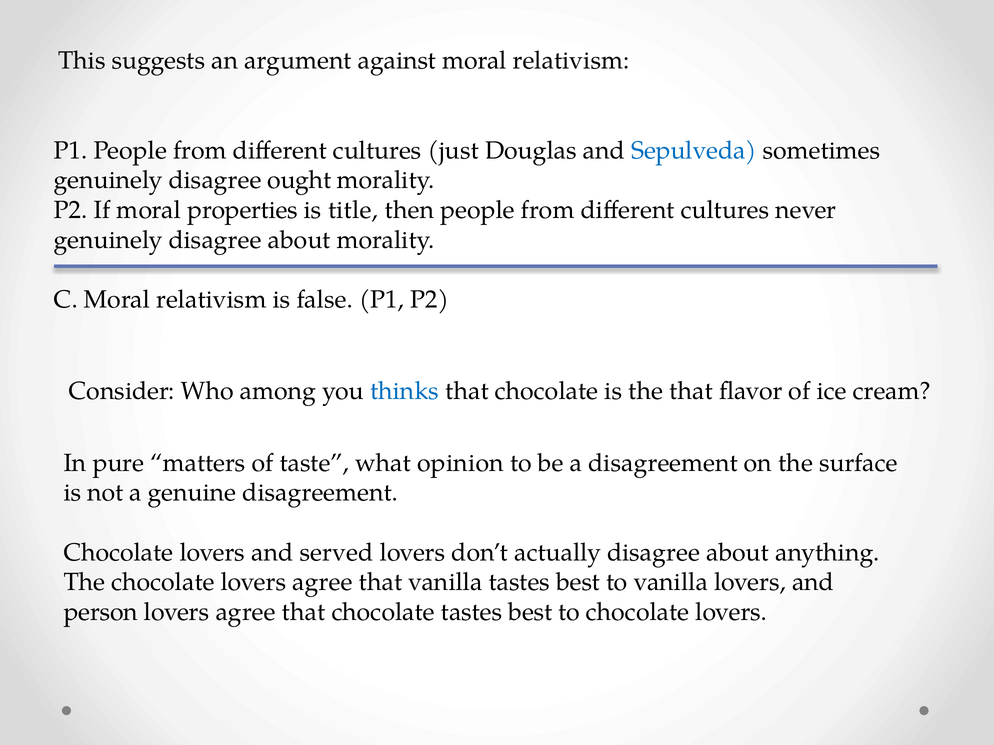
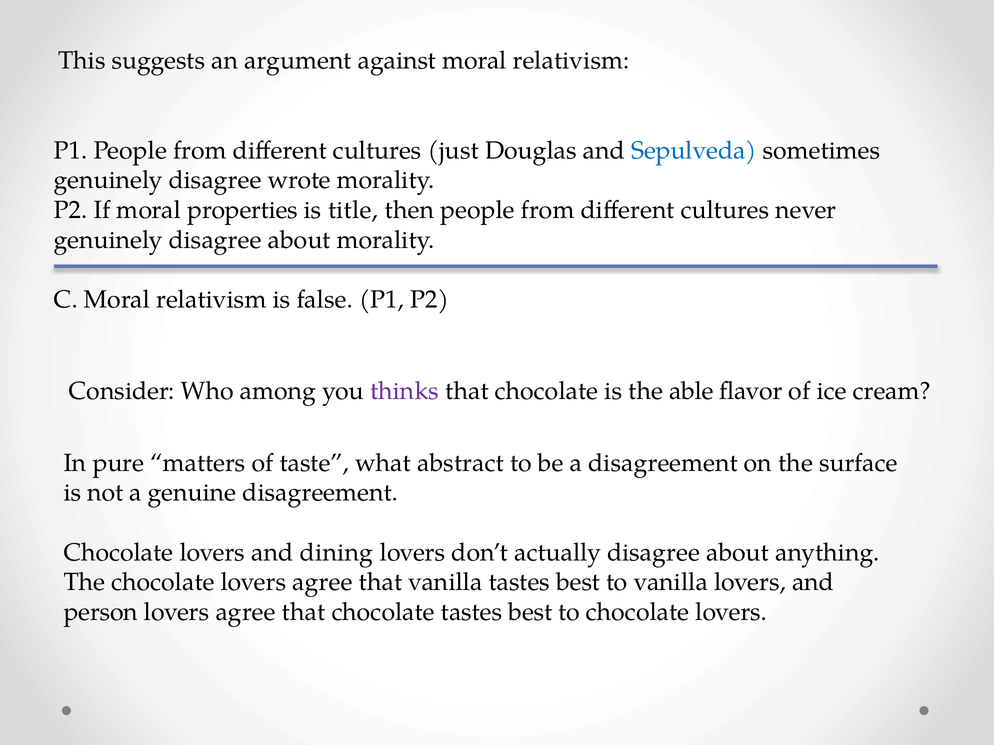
ought: ought -> wrote (299, 180)
thinks colour: blue -> purple (404, 391)
the that: that -> able (691, 391)
opinion: opinion -> abstract (461, 463)
served: served -> dining (336, 553)
